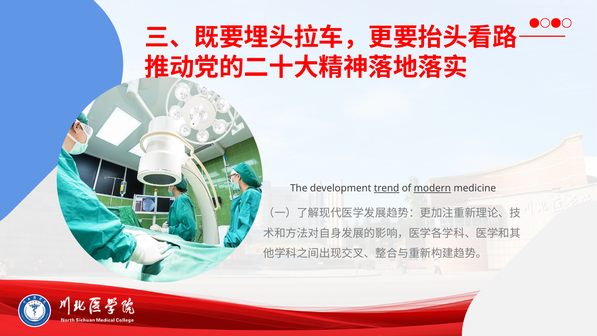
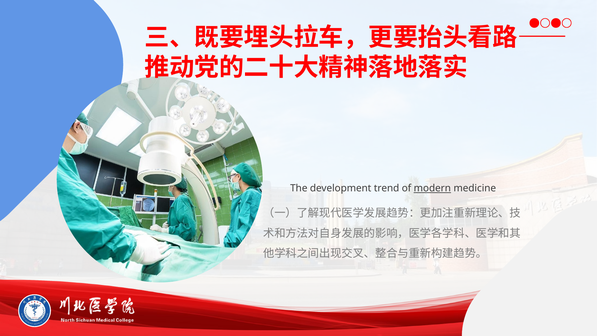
trend underline: present -> none (387, 188)
